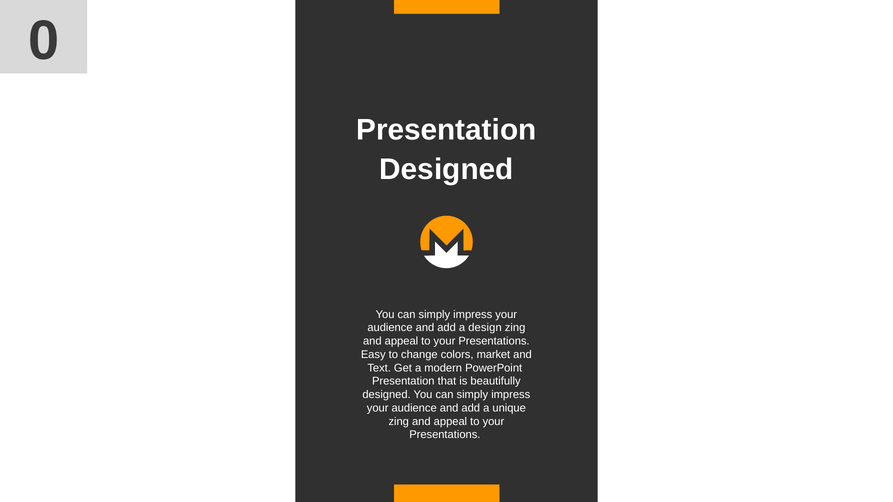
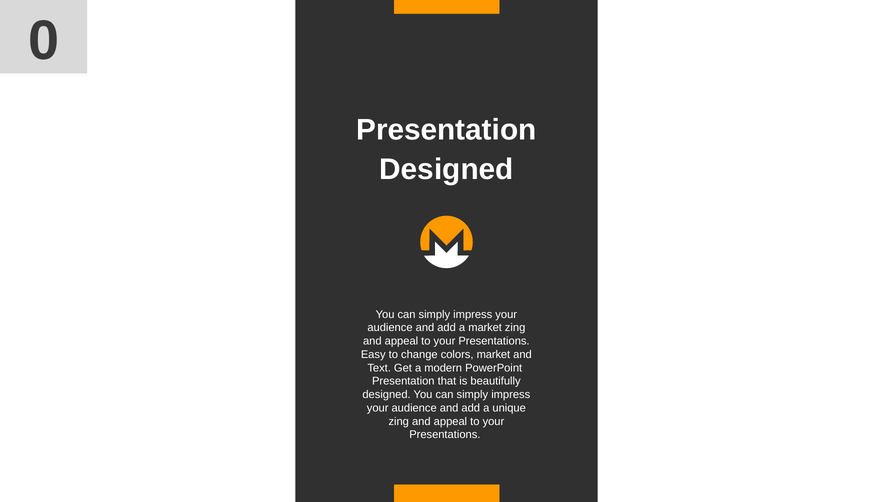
a design: design -> market (485, 328)
